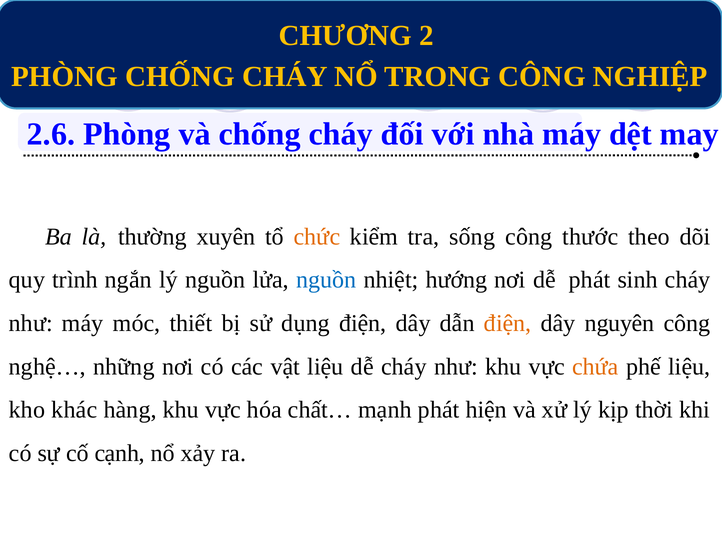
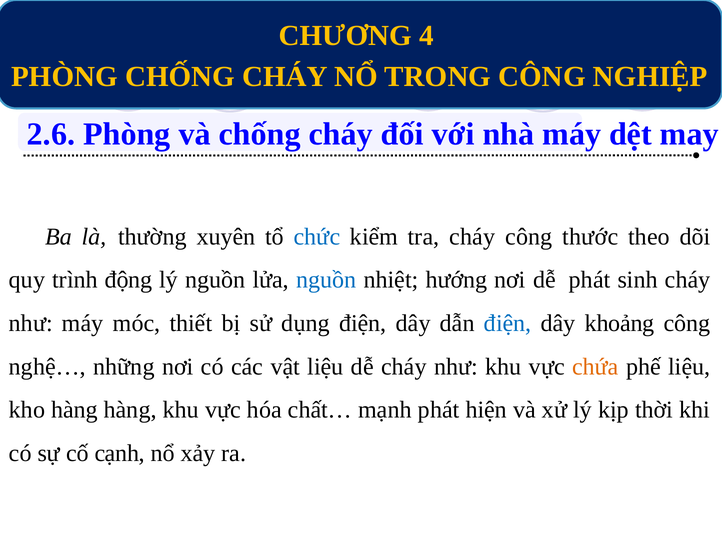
2: 2 -> 4 (426, 36)
chức colour: orange -> blue (317, 236)
tra sống: sống -> cháy (472, 236)
ngắn: ngắn -> động (128, 280)
điện colour: orange -> blue (508, 323)
nguyên: nguyên -> khoảng (620, 323)
kho khác: khác -> hàng (75, 410)
